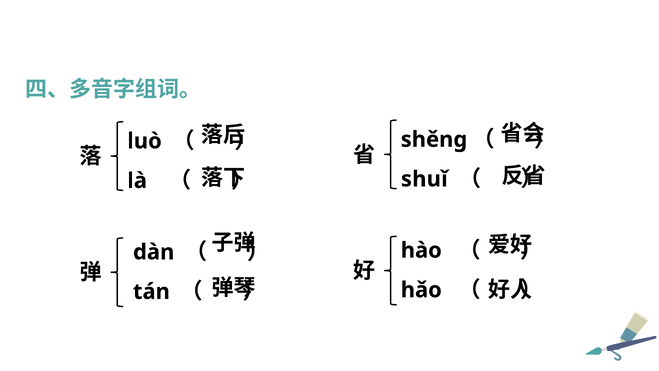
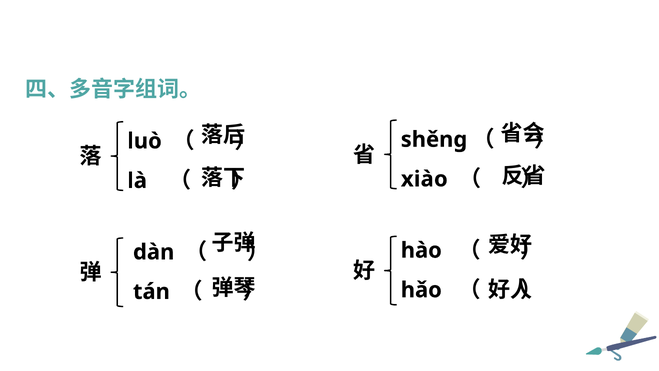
shuǐ: shuǐ -> xiào (424, 179)
